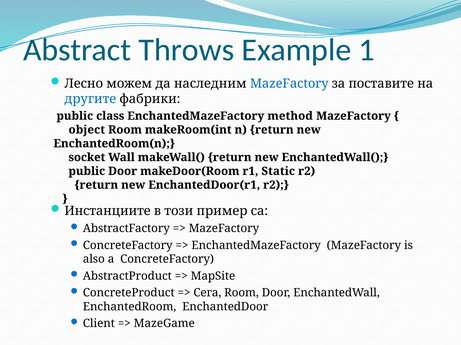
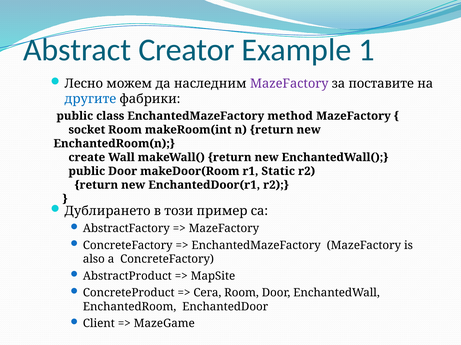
Throws: Throws -> Creator (187, 50)
MazeFactory colour: blue -> purple (289, 84)
object: object -> socket (87, 130)
socket: socket -> create (87, 158)
Инстанциите: Инстанциите -> Дублирането (107, 211)
